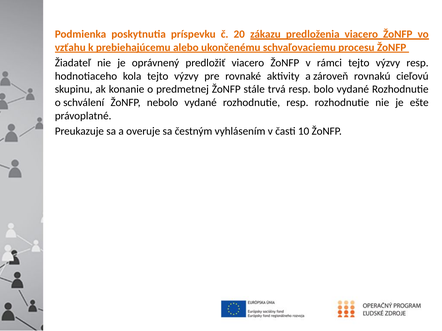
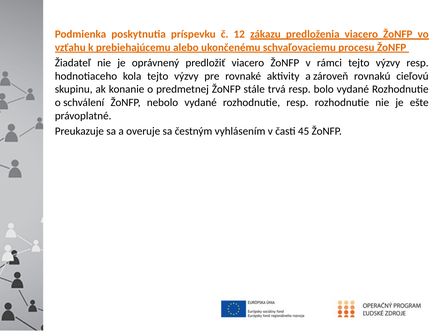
20: 20 -> 12 (239, 34)
10: 10 -> 45 (304, 131)
